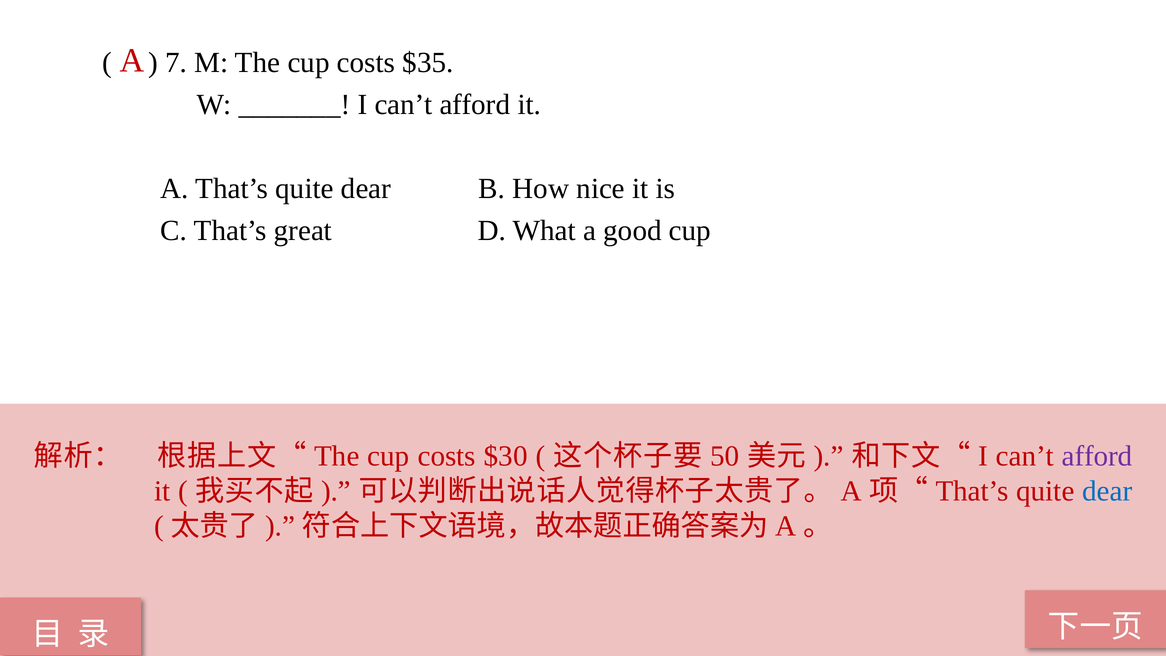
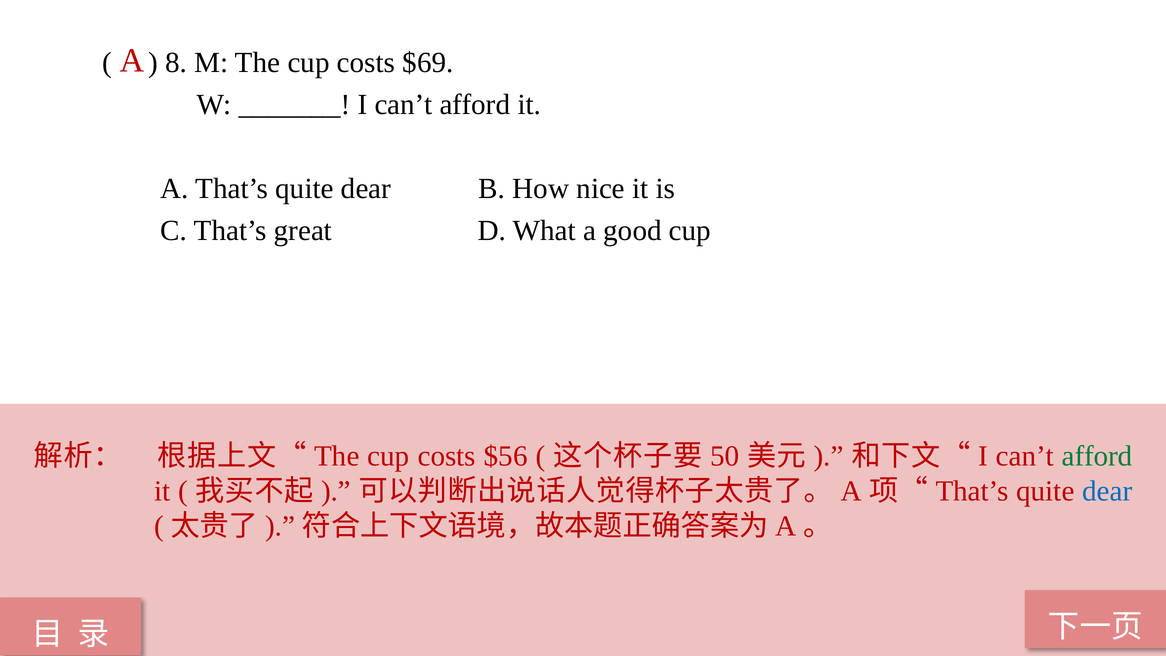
7: 7 -> 8 (176, 63)
$35: $35 -> $69 (428, 63)
$30: $30 -> $56 (506, 456)
afford colour: purple -> green (1097, 456)
